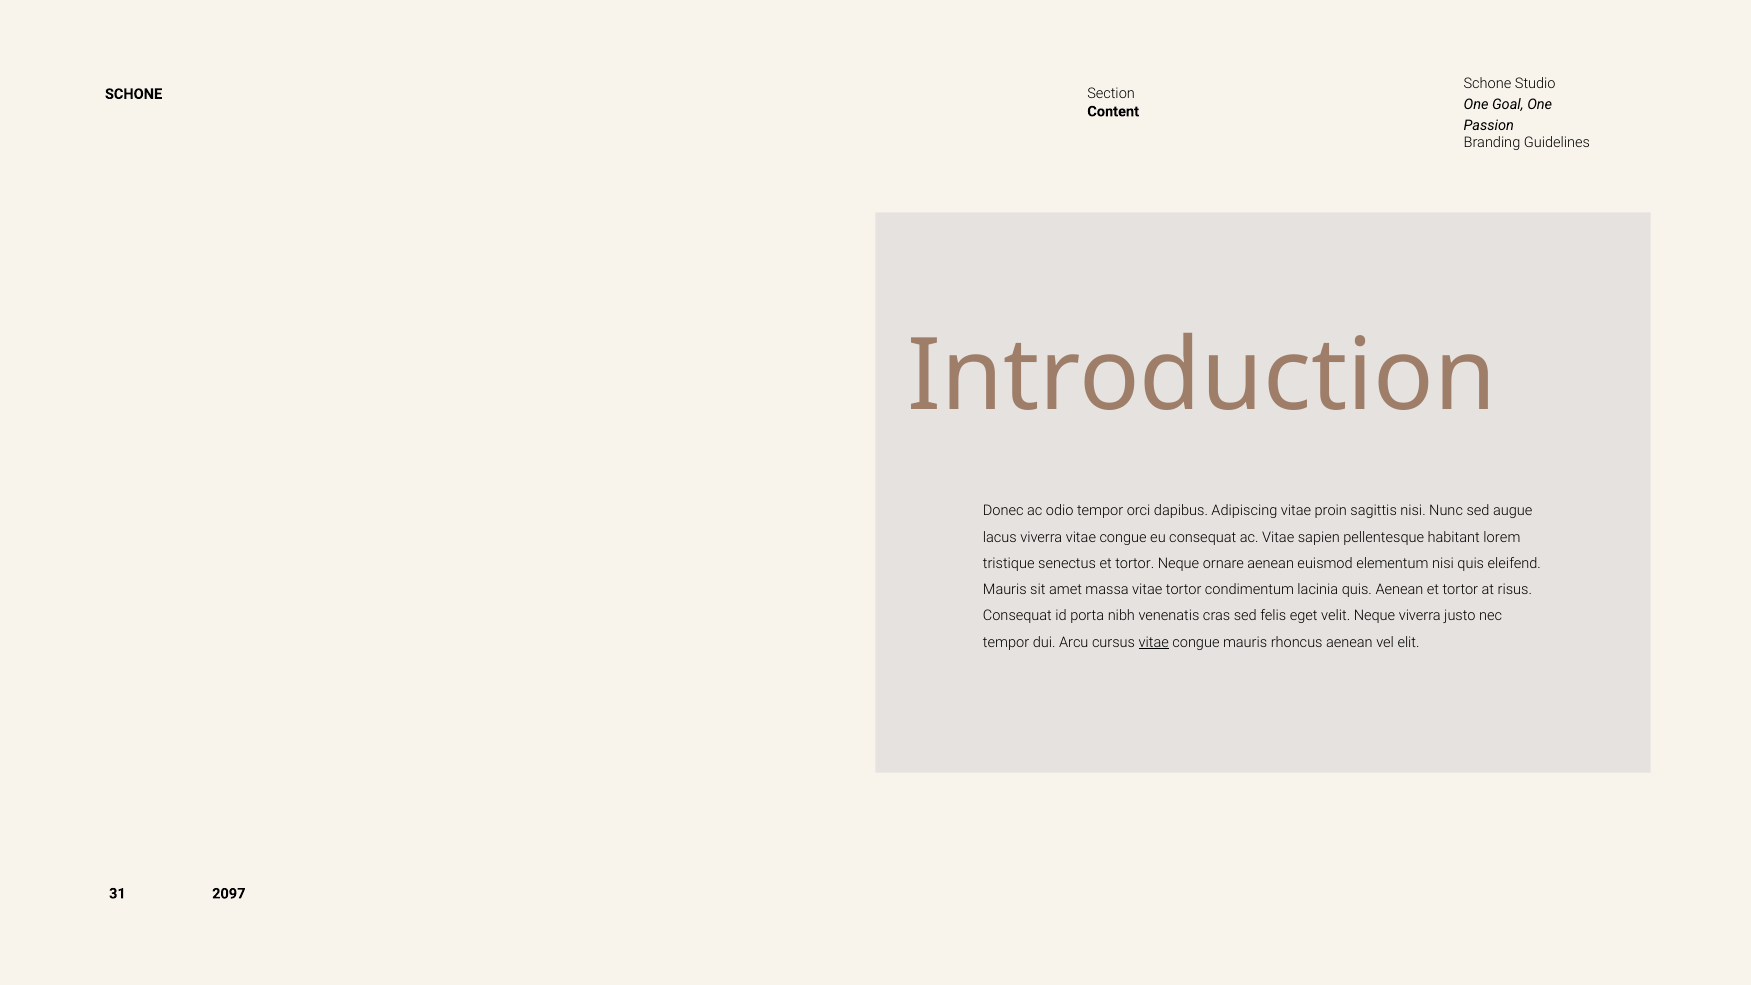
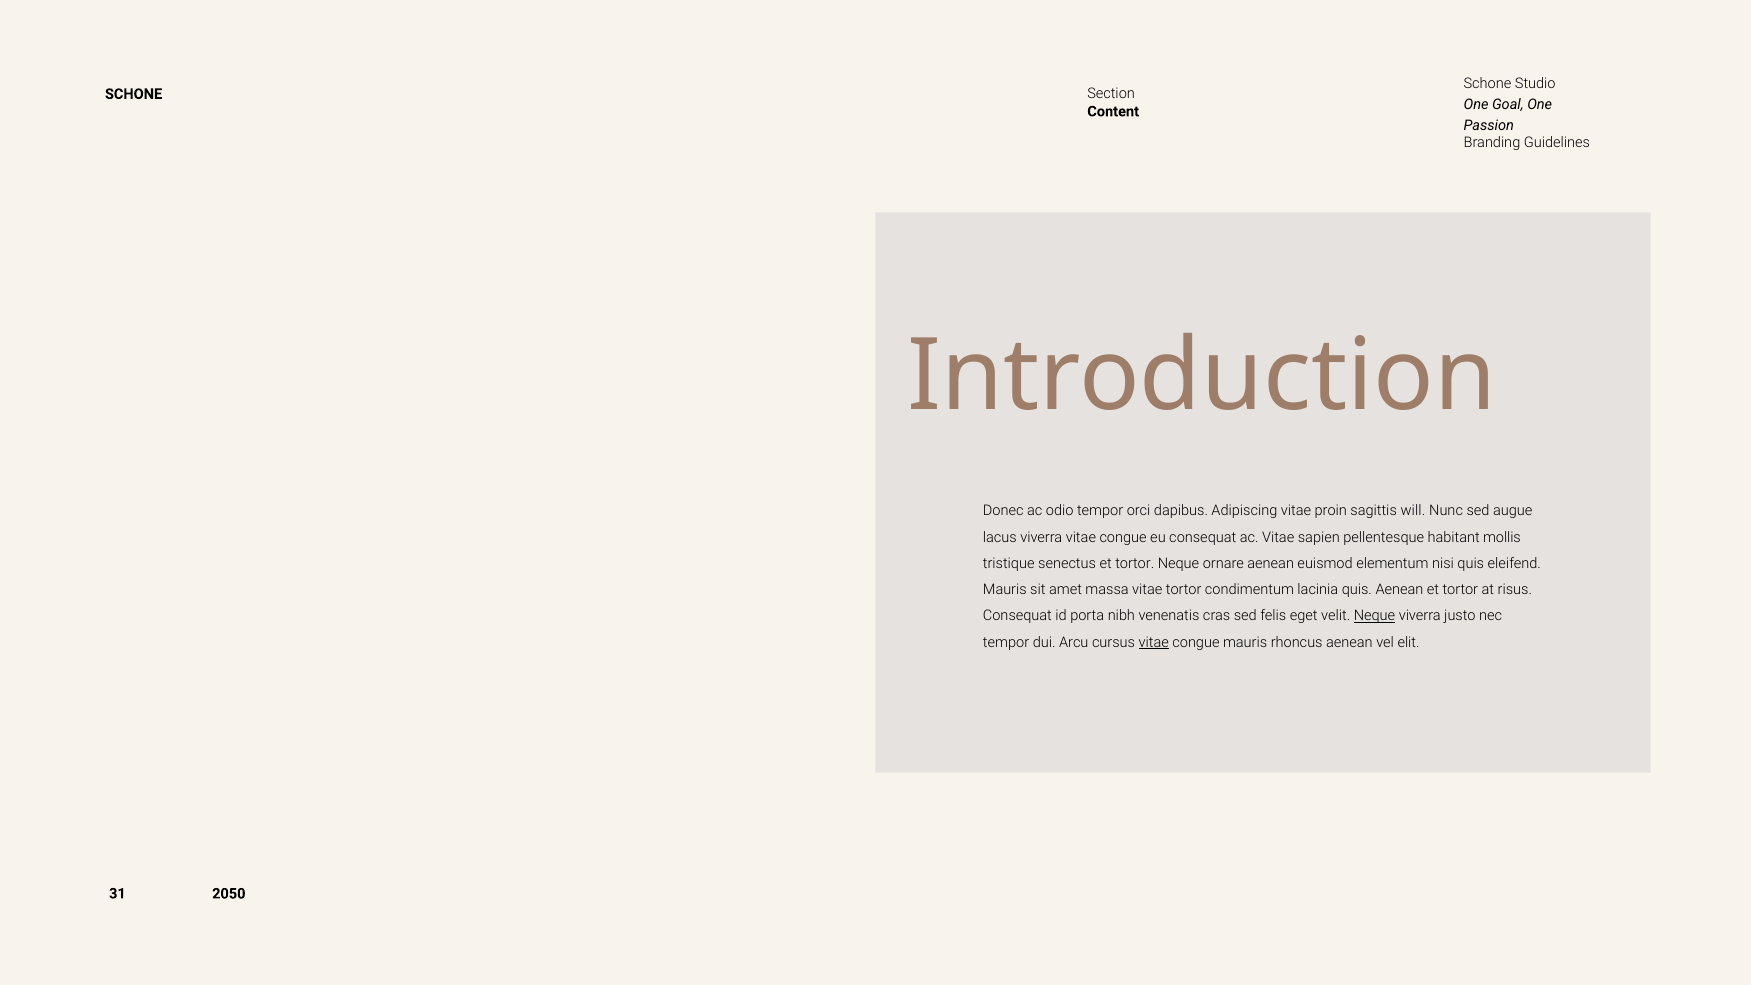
sagittis nisi: nisi -> will (1413, 511)
lorem: lorem -> mollis (1502, 537)
Neque underline: none -> present (1374, 616)
2097: 2097 -> 2050 (229, 894)
